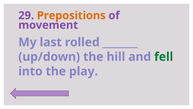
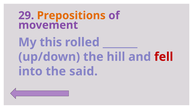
last: last -> this (51, 42)
fell colour: green -> red (164, 57)
play: play -> said (83, 71)
